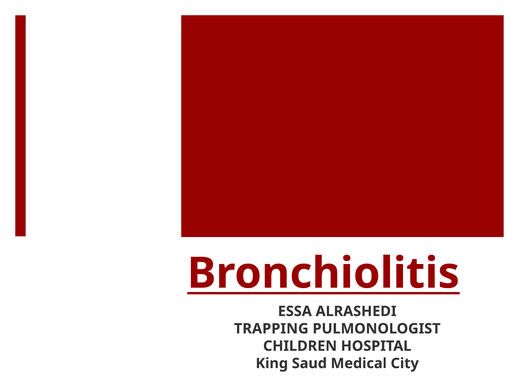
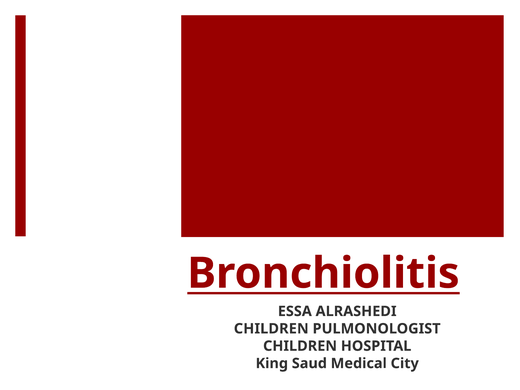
TRAPPING: TRAPPING -> CHILDREN (271, 329)
